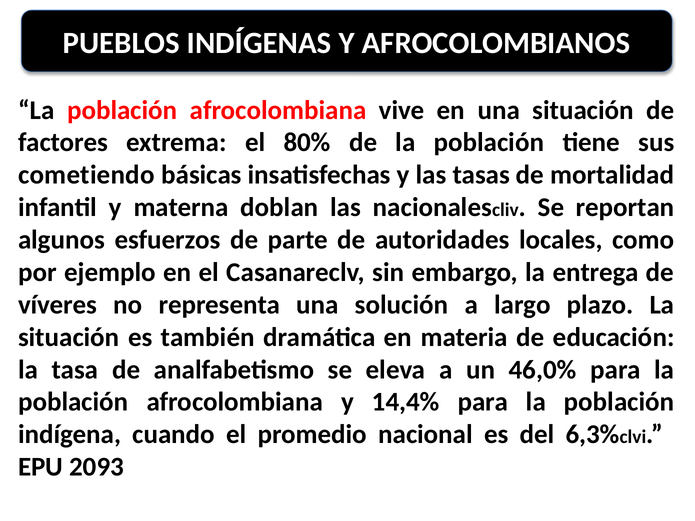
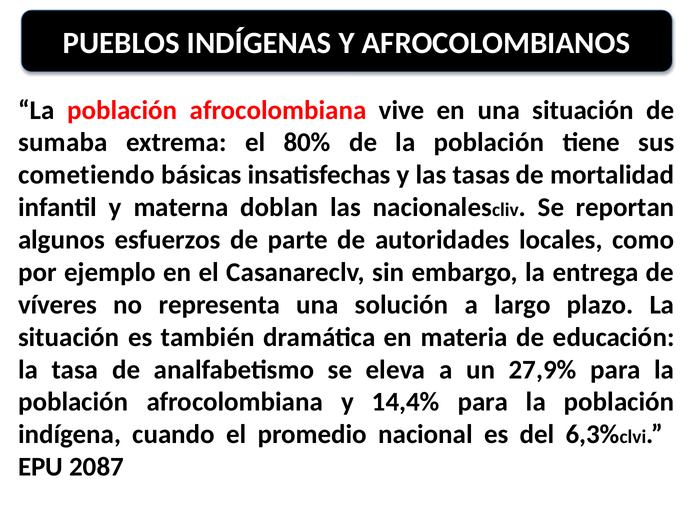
factores: factores -> sumaba (63, 143)
46,0%: 46,0% -> 27,9% (543, 370)
2093: 2093 -> 2087 (97, 467)
